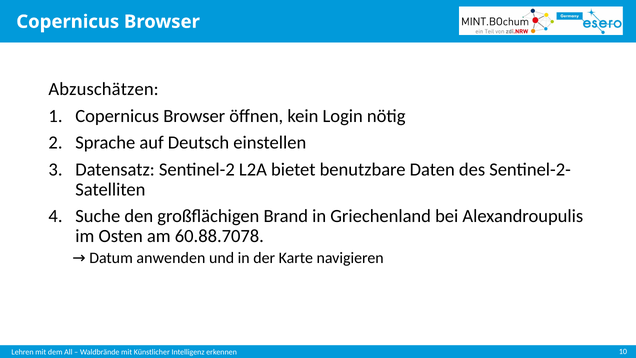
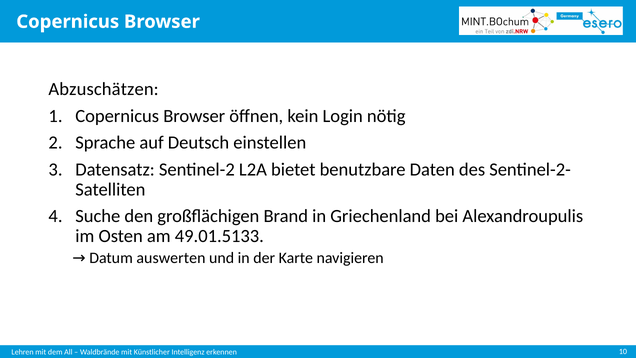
60.88.7078: 60.88.7078 -> 49.01.5133 (219, 236)
anwenden: anwenden -> auswerten (171, 258)
